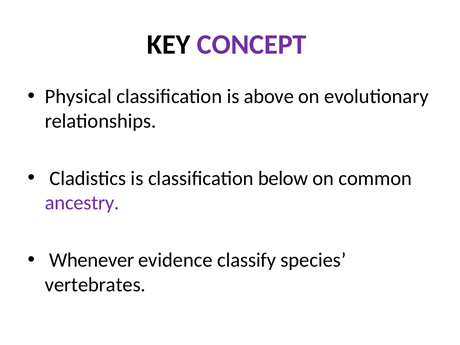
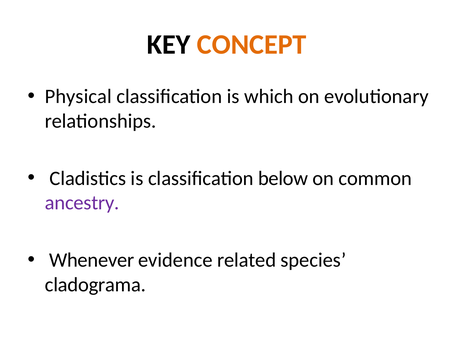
CONCEPT colour: purple -> orange (252, 45)
above: above -> which (269, 96)
classify: classify -> related (247, 260)
vertebrates: vertebrates -> cladograma (95, 285)
